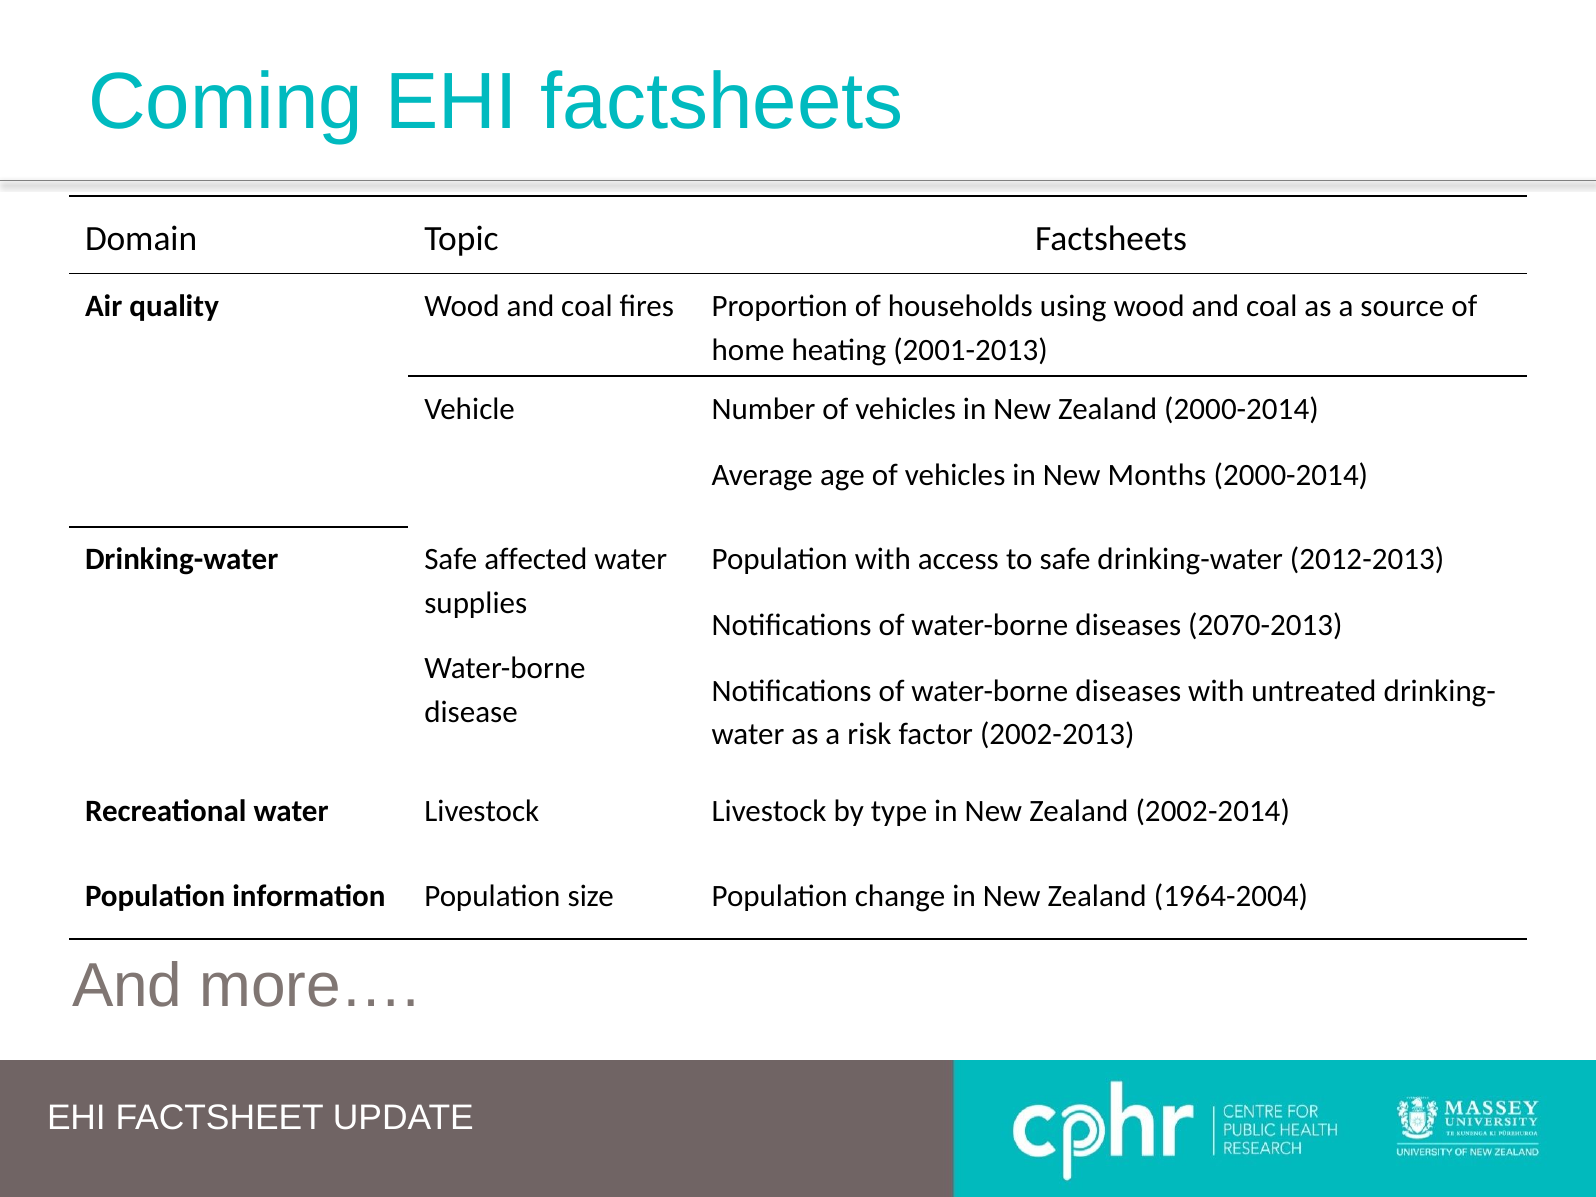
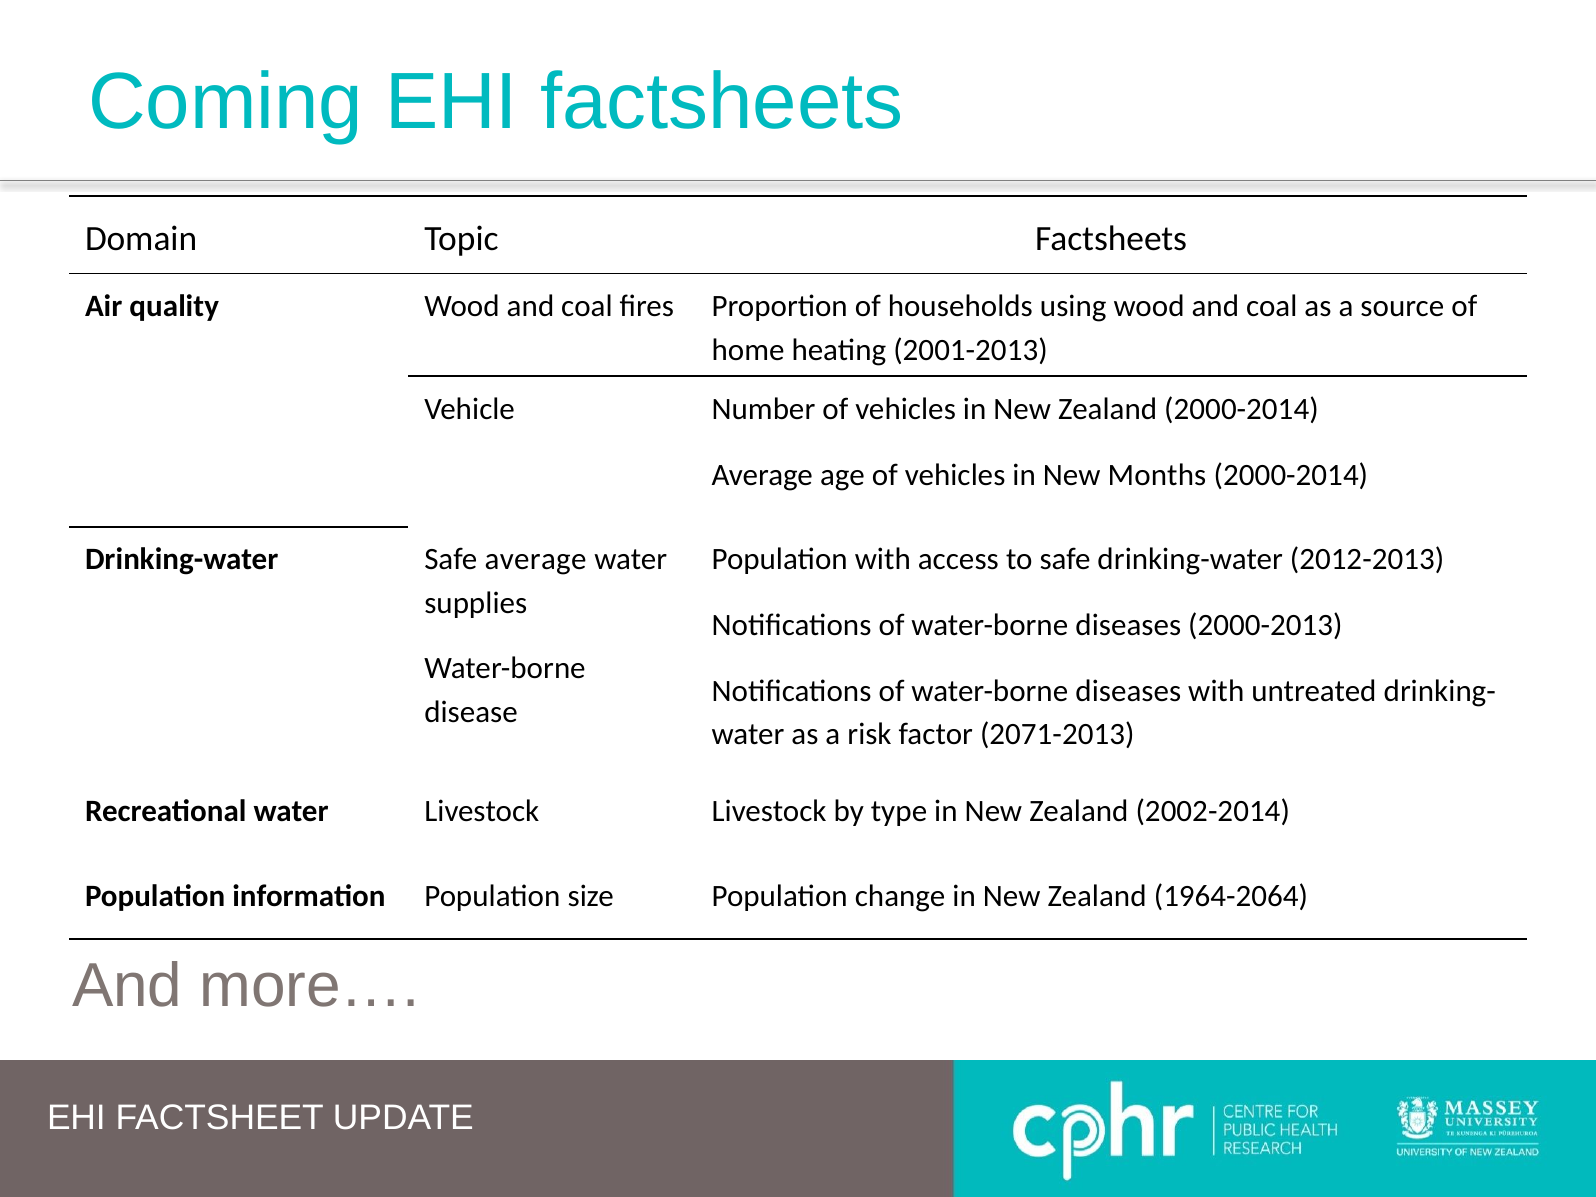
Safe affected: affected -> average (536, 560)
2070-2013: 2070-2013 -> 2000-2013 (1265, 625)
2002-2013: 2002-2013 -> 2071-2013 (1057, 734)
1964-2004: 1964-2004 -> 1964-2064 (1231, 896)
